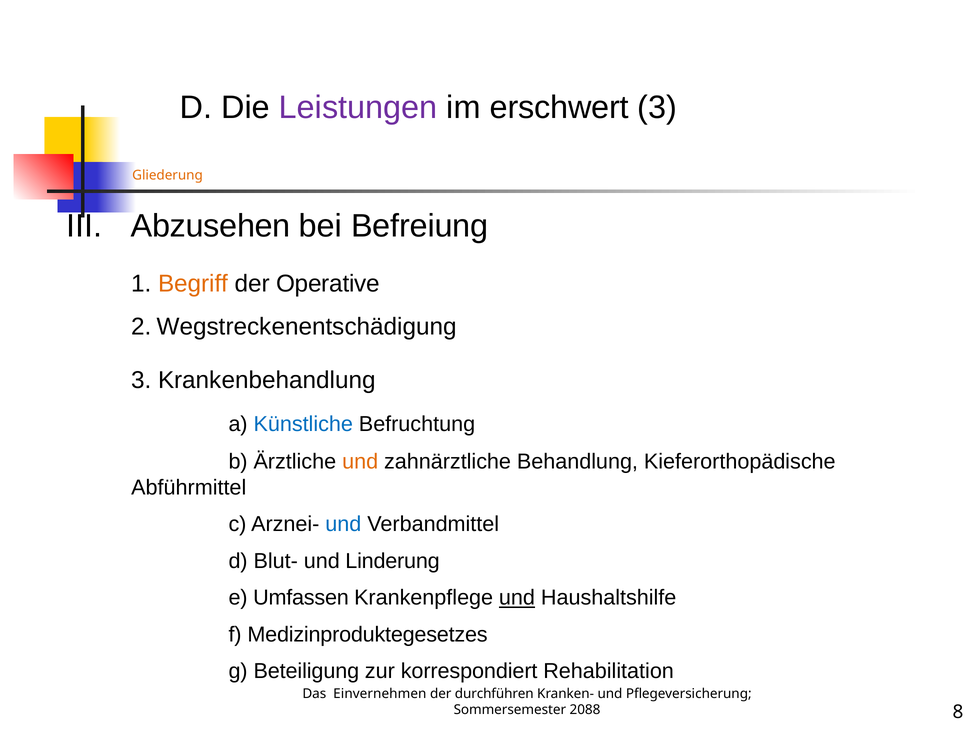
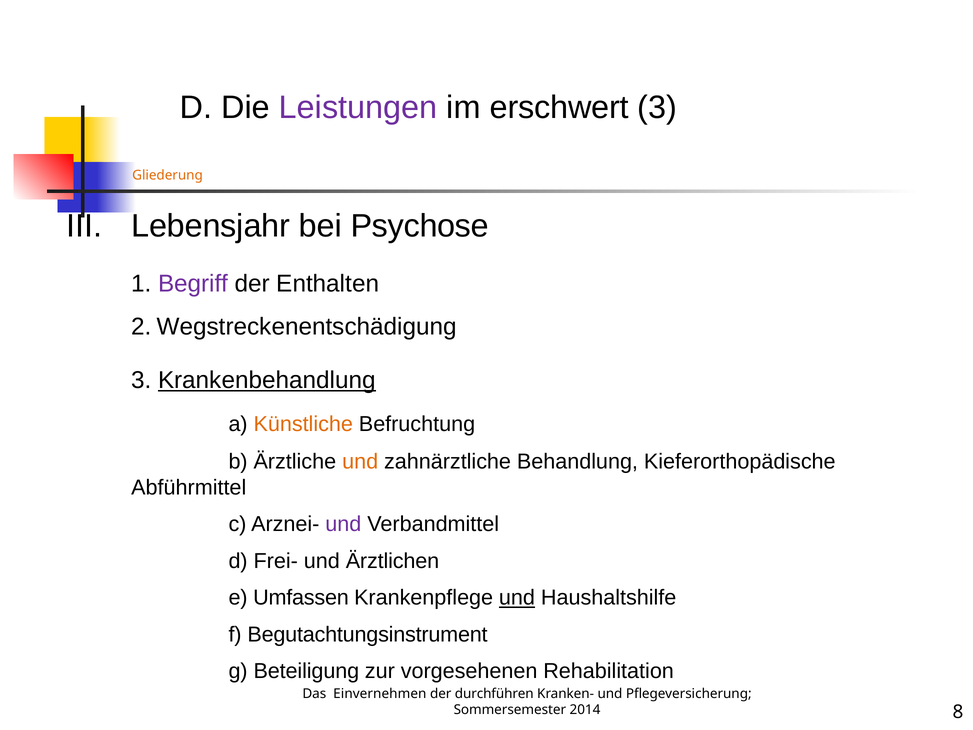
Abzusehen: Abzusehen -> Lebensjahr (211, 226)
Befreiung: Befreiung -> Psychose (420, 226)
Begriff colour: orange -> purple (193, 284)
Operative: Operative -> Enthalten (328, 284)
Krankenbehandlung underline: none -> present (267, 380)
Künstliche colour: blue -> orange (303, 424)
und colour: blue -> purple (343, 524)
Blut-: Blut- -> Frei- (276, 561)
Linderung: Linderung -> Ärztlichen (392, 561)
Medizinproduktegesetzes: Medizinproduktegesetzes -> Begutachtungsinstrument (368, 634)
korrespondiert: korrespondiert -> vorgesehenen (469, 671)
2088: 2088 -> 2014 (585, 710)
